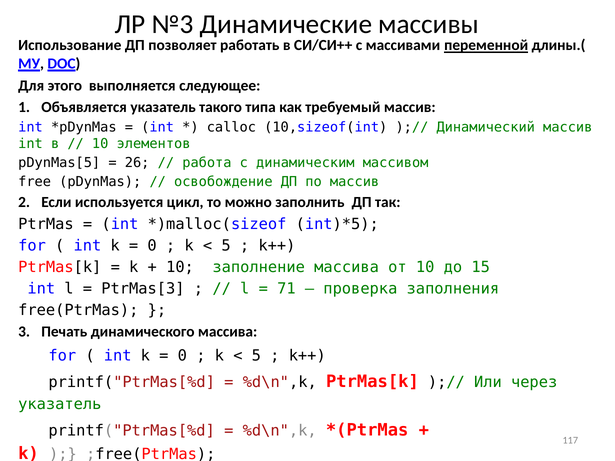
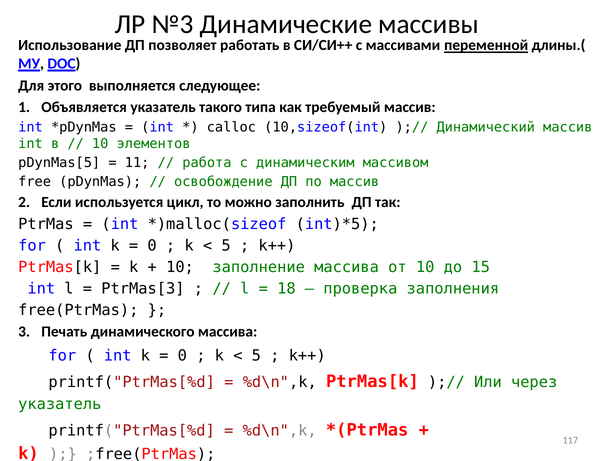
26: 26 -> 11 (137, 163)
71: 71 -> 18 (286, 289)
